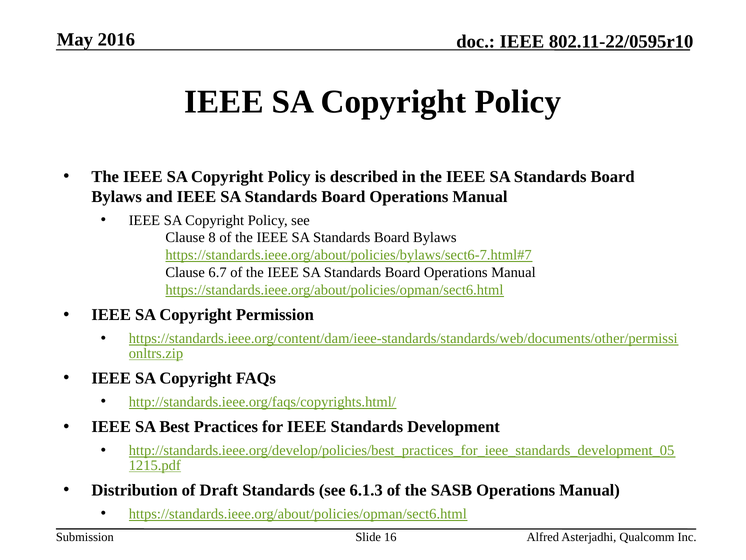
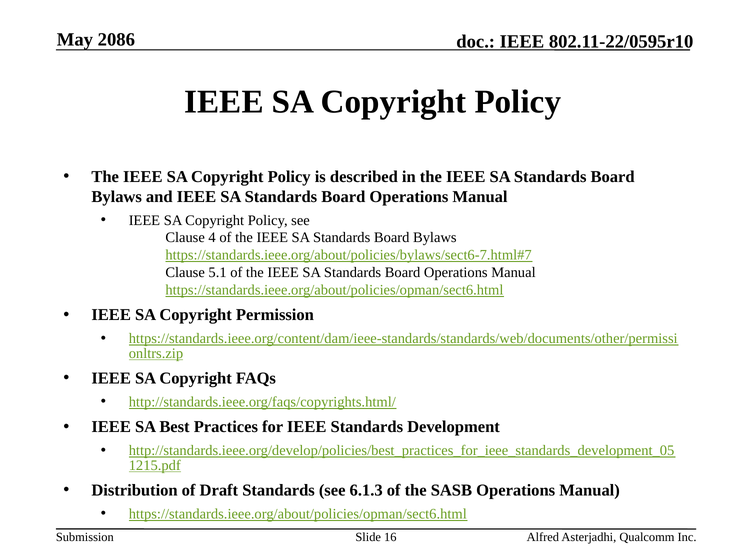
2016: 2016 -> 2086 (116, 40)
8: 8 -> 4 (212, 237)
6.7: 6.7 -> 5.1 (218, 272)
